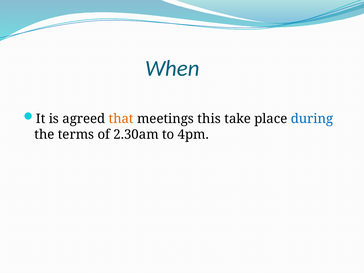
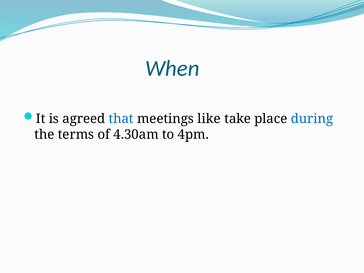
that colour: orange -> blue (121, 119)
this: this -> like (209, 119)
2.30am: 2.30am -> 4.30am (136, 134)
